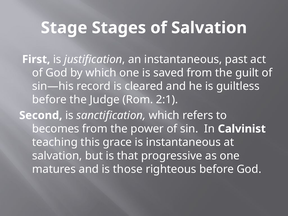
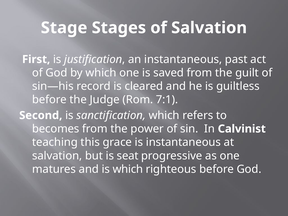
2:1: 2:1 -> 7:1 (167, 100)
that: that -> seat (128, 156)
is those: those -> which (128, 169)
